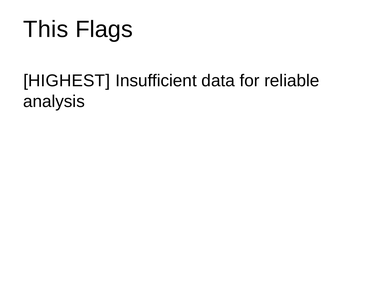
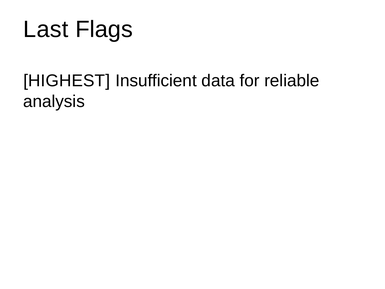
This: This -> Last (46, 29)
